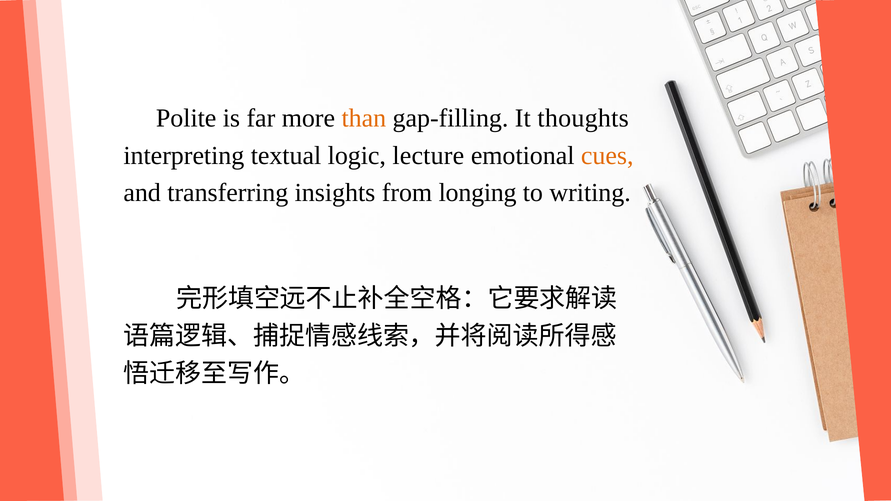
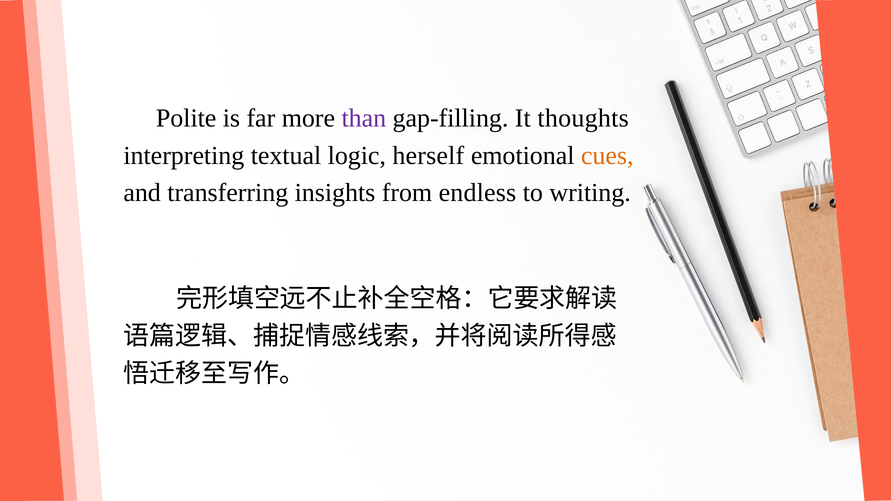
than colour: orange -> purple (364, 118)
lecture: lecture -> herself (428, 156)
longing: longing -> endless (477, 193)
